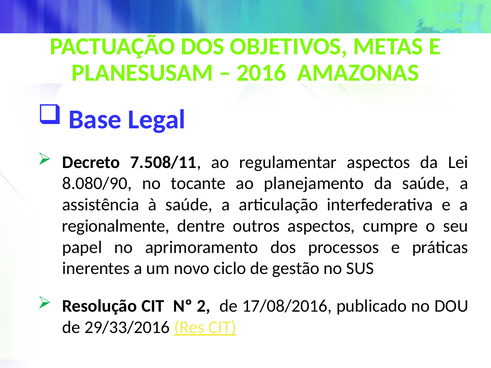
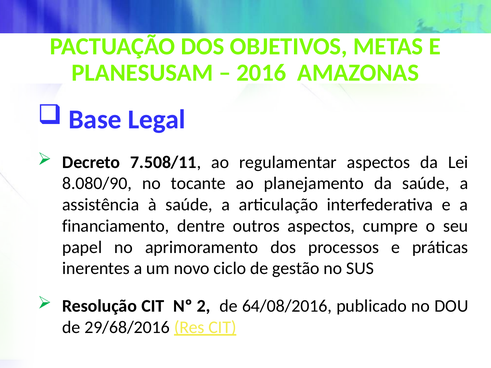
regionalmente: regionalmente -> financiamento (116, 226)
17/08/2016: 17/08/2016 -> 64/08/2016 (287, 306)
29/33/2016: 29/33/2016 -> 29/68/2016 (127, 327)
